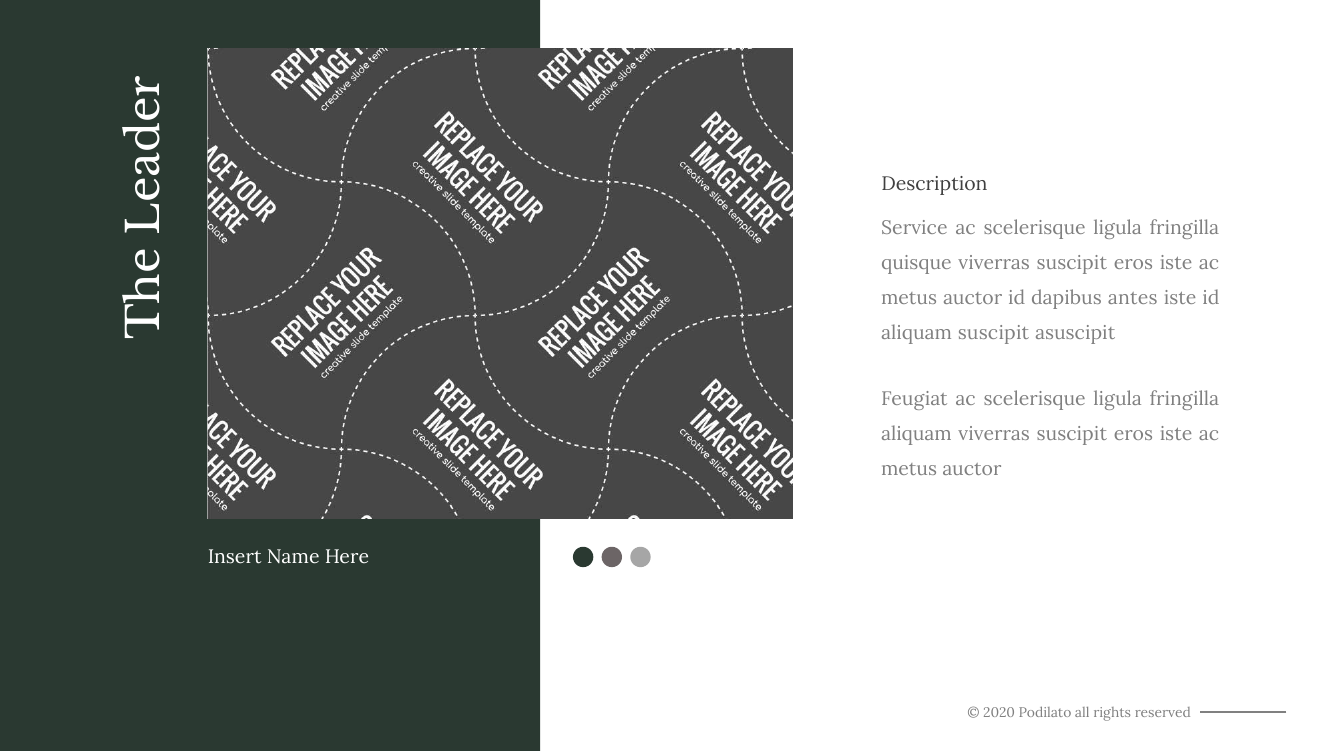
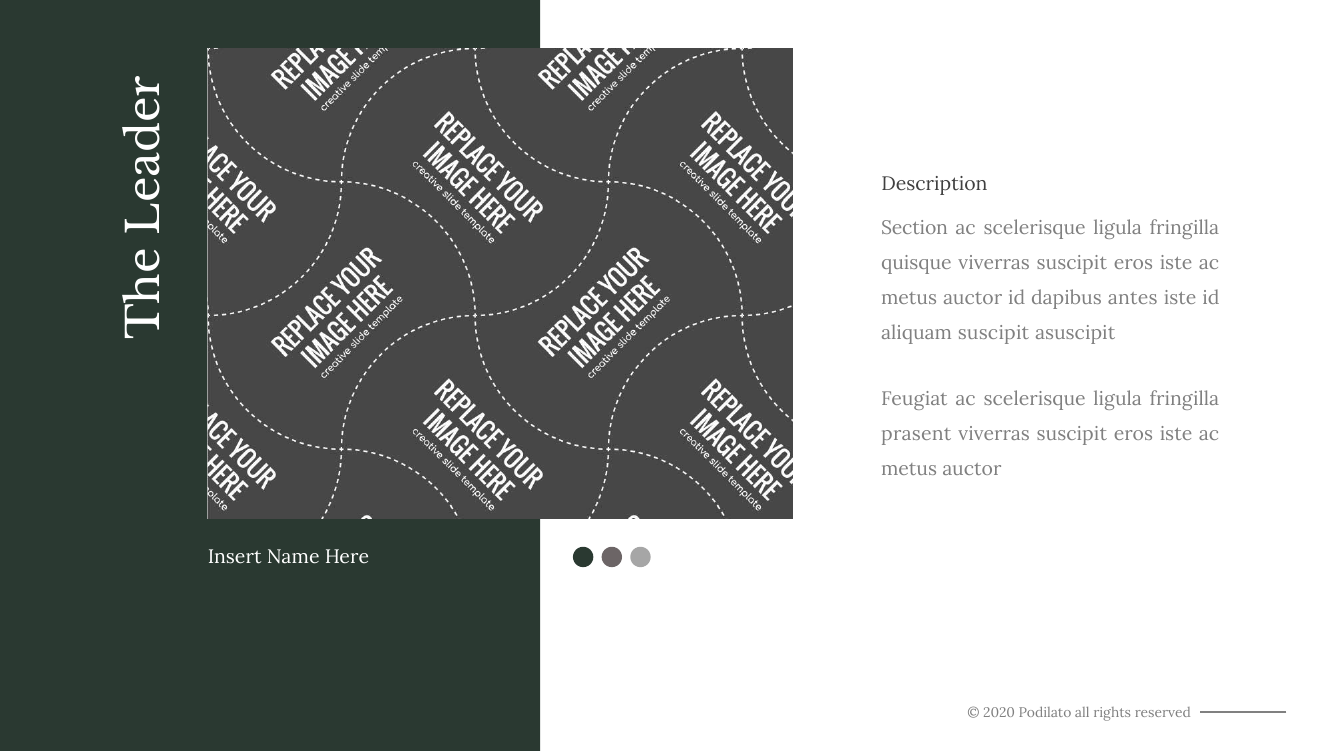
Service: Service -> Section (915, 228)
aliquam: aliquam -> prasent (916, 434)
